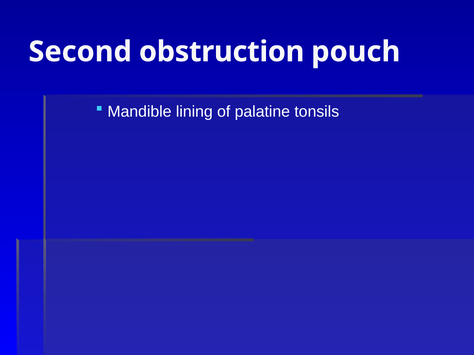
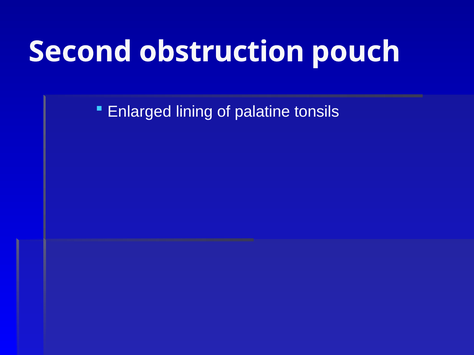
Mandible: Mandible -> Enlarged (139, 112)
